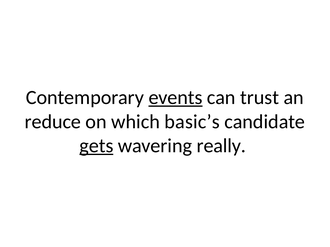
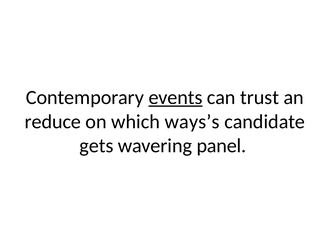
basic’s: basic’s -> ways’s (192, 122)
gets underline: present -> none (96, 146)
really: really -> panel (221, 146)
